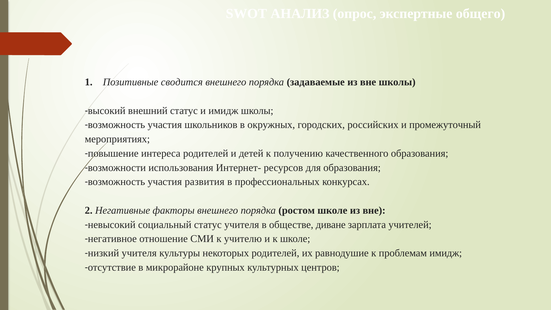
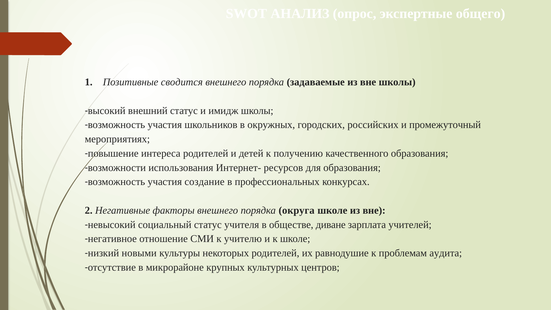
развития: развития -> создание (205, 182)
ростом: ростом -> округа (297, 210)
низкий учителя: учителя -> новыми (139, 253)
проблемам имидж: имидж -> аудита (446, 253)
